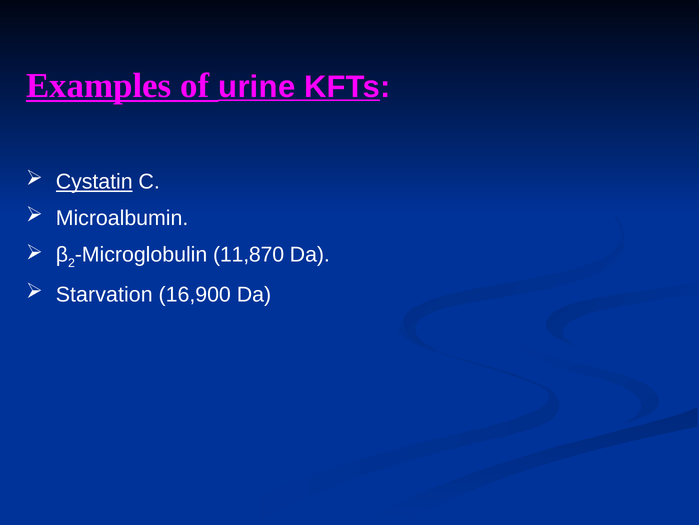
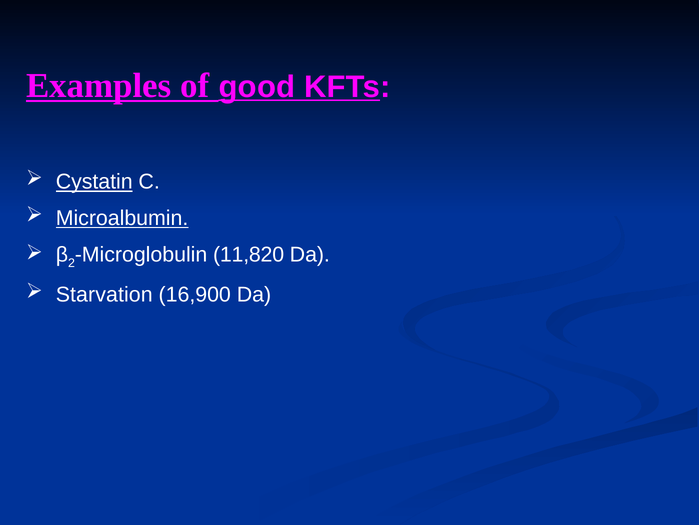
urine: urine -> good (257, 87)
Microalbumin underline: none -> present (122, 218)
11,870: 11,870 -> 11,820 (249, 254)
